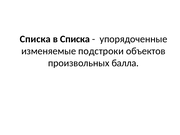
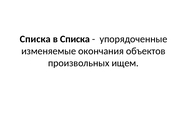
подстроки: подстроки -> окончания (101, 51)
балла: балла -> ищем (125, 63)
